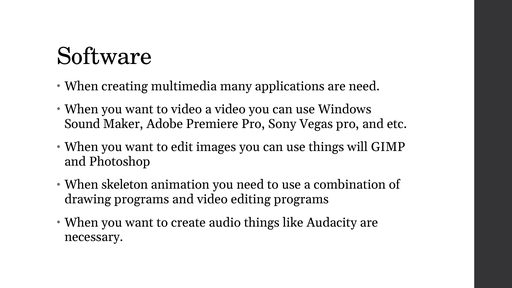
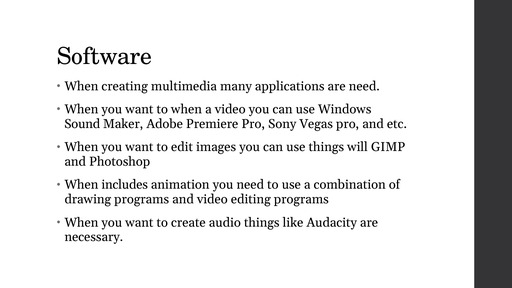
to video: video -> when (187, 109)
skeleton: skeleton -> includes (125, 185)
